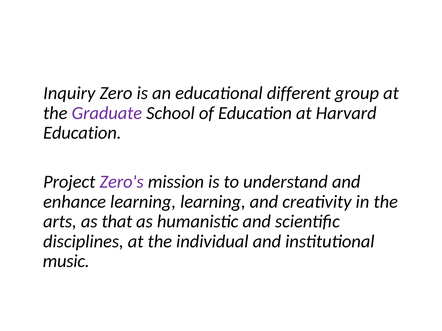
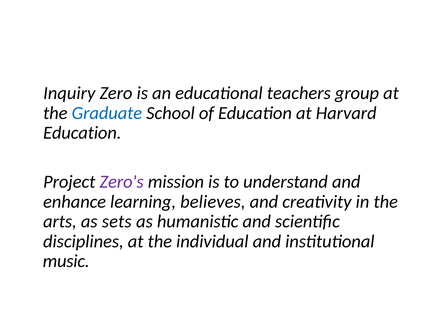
different: different -> teachers (299, 93)
Graduate colour: purple -> blue (107, 113)
learning learning: learning -> believes (213, 202)
that: that -> sets (117, 222)
